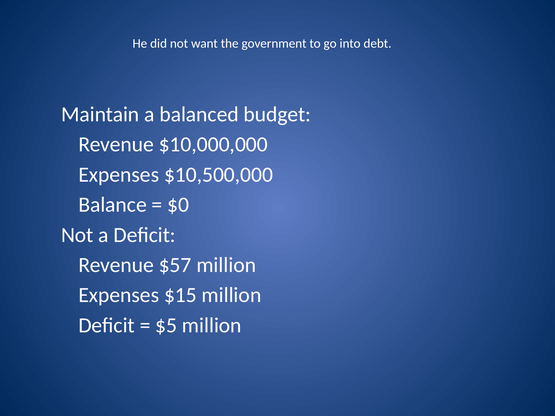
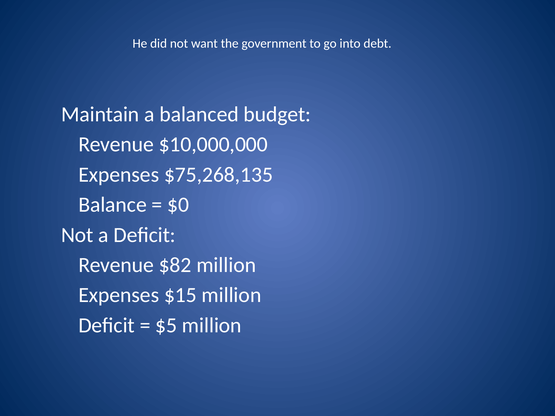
$10,500,000: $10,500,000 -> $75,268,135 (219, 175)
$57: $57 -> $82 (175, 265)
